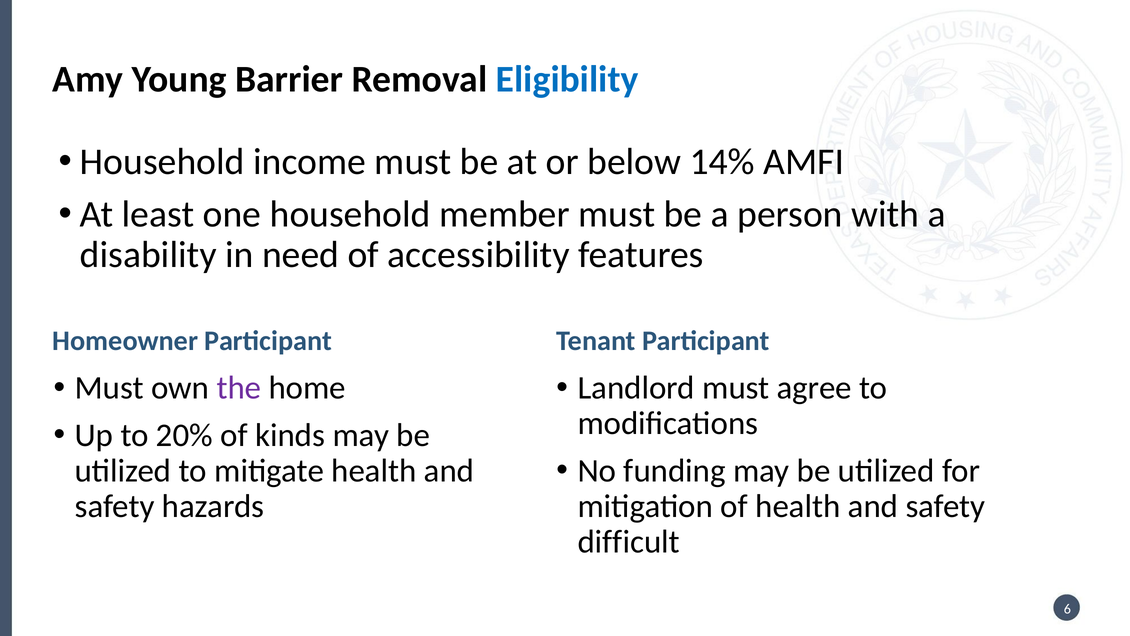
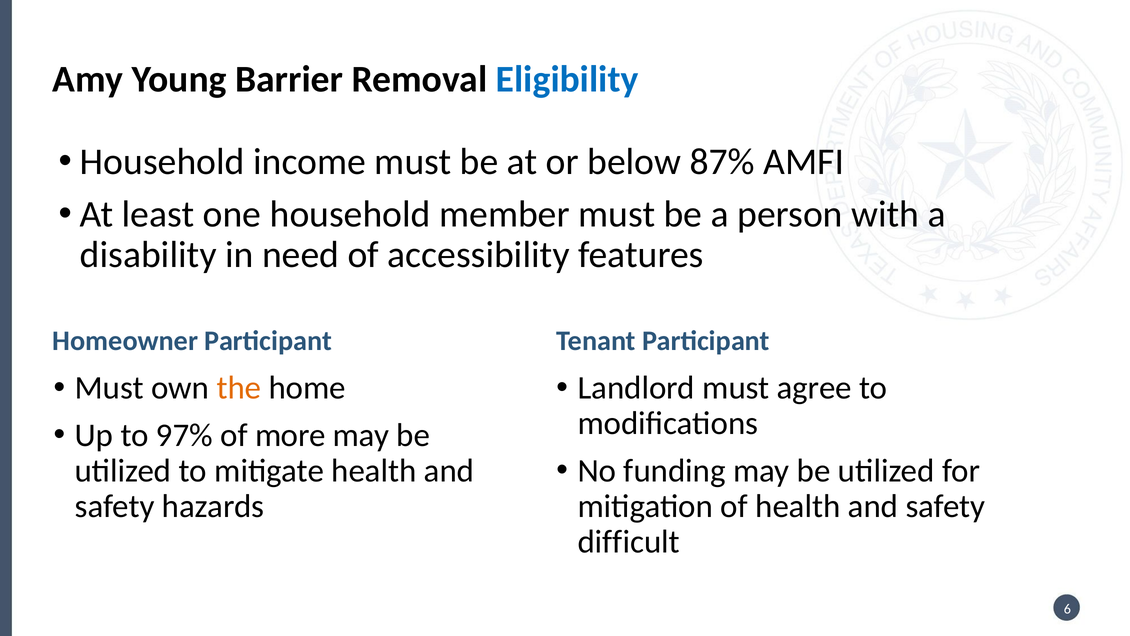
14%: 14% -> 87% (722, 162)
the colour: purple -> orange (239, 388)
20%: 20% -> 97% (184, 435)
kinds: kinds -> more (290, 435)
